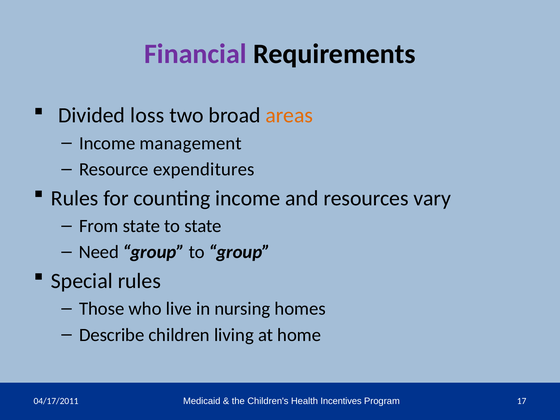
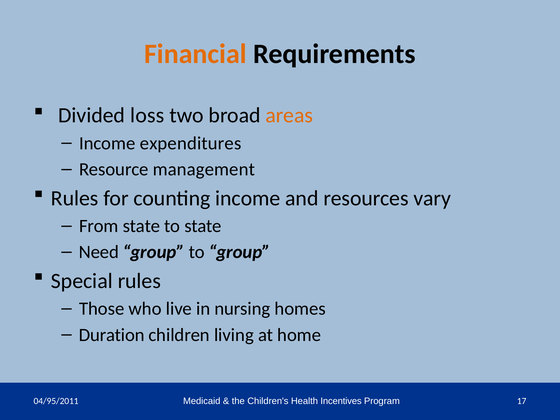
Financial colour: purple -> orange (195, 54)
management: management -> expenditures (191, 143)
expenditures: expenditures -> management (204, 169)
Describe: Describe -> Duration (112, 335)
04/17/2011: 04/17/2011 -> 04/95/2011 (56, 401)
